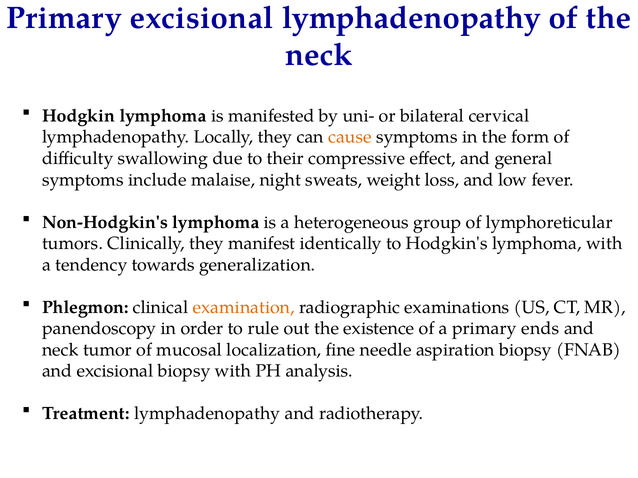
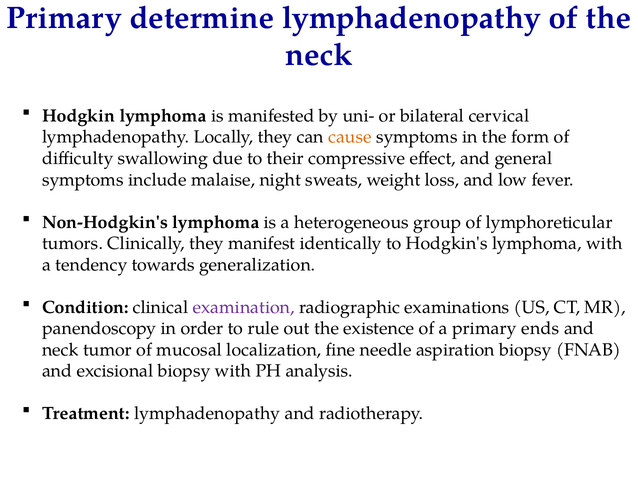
Primary excisional: excisional -> determine (202, 18)
Phlegmon: Phlegmon -> Condition (85, 307)
examination colour: orange -> purple (244, 307)
